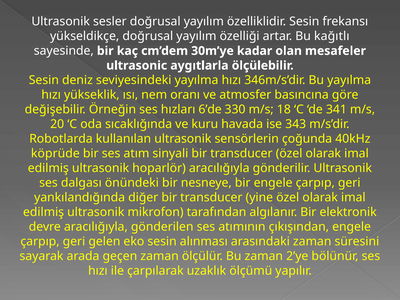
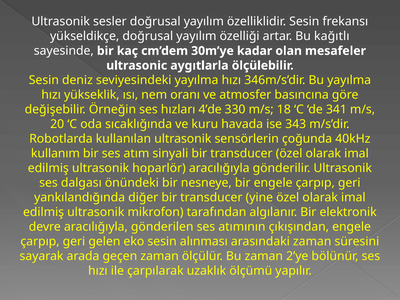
6’de: 6’de -> 4’de (210, 110)
köprüde: köprüde -> kullanım (55, 153)
